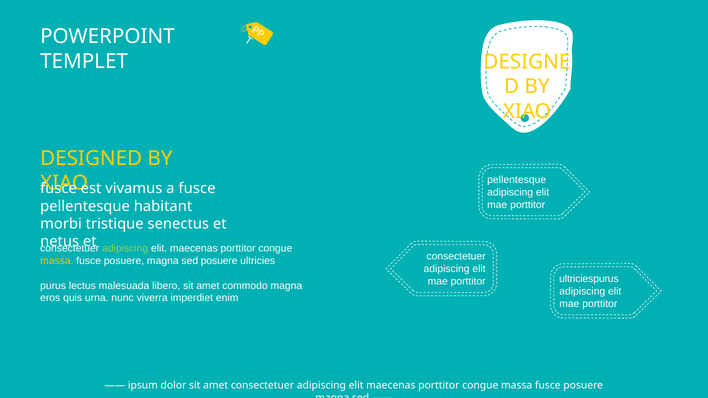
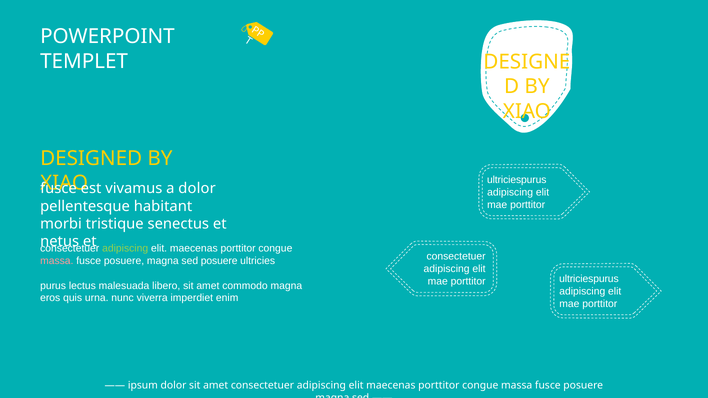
pellentesque: pellentesque -> ultriciespurus (517, 180)
a fusce: fusce -> dolor (197, 189)
massa colour: yellow -> pink (57, 261)
